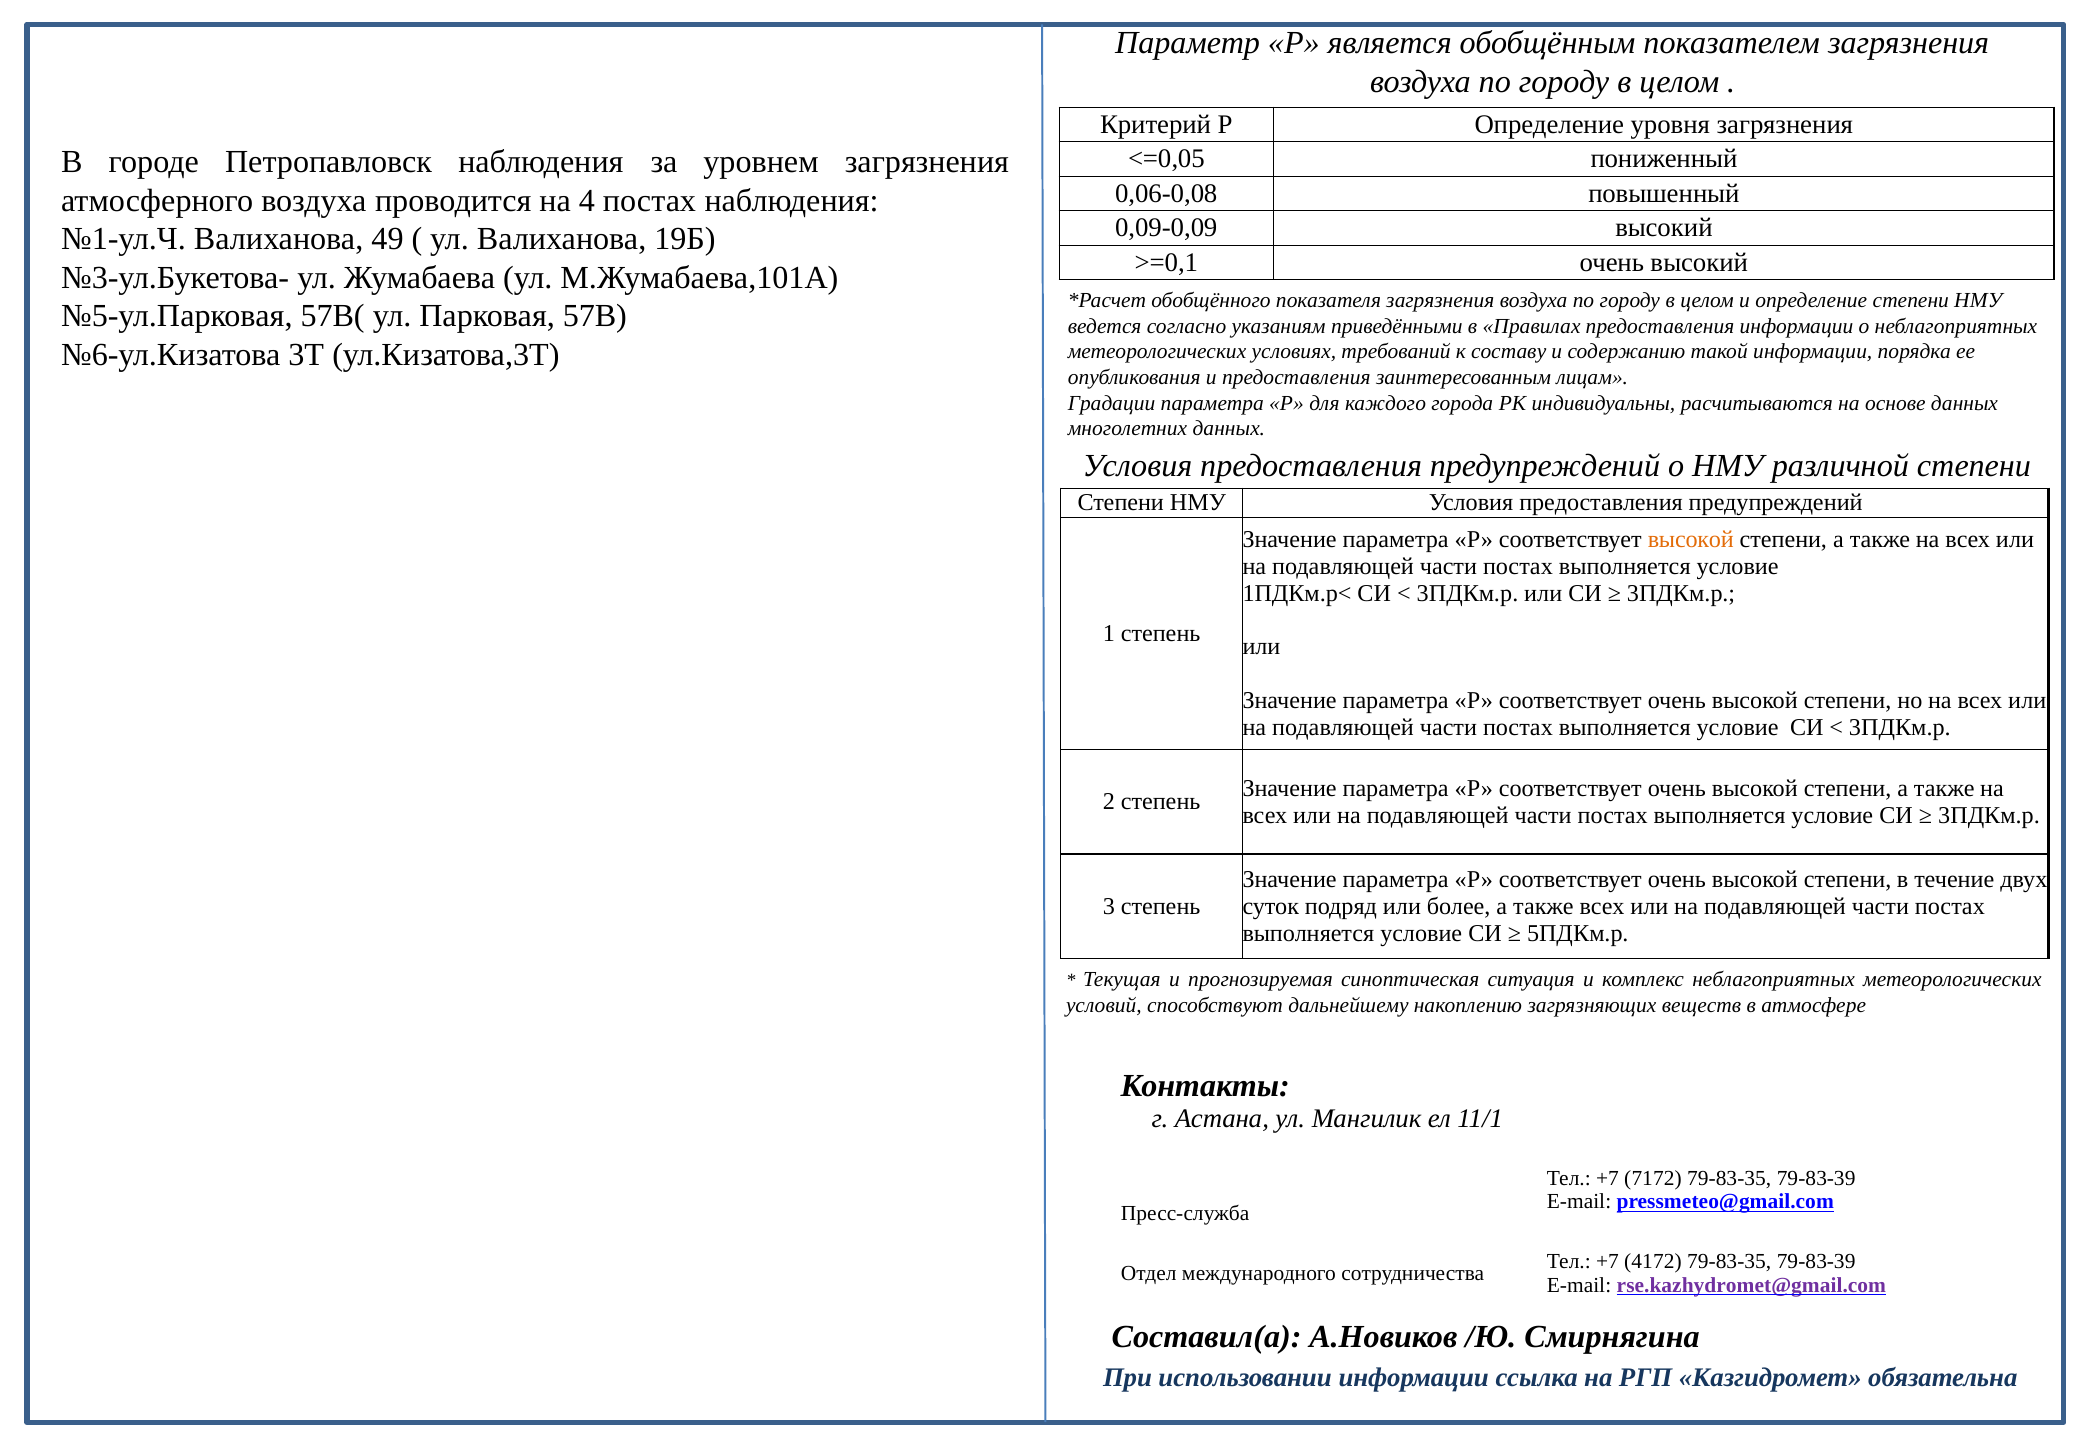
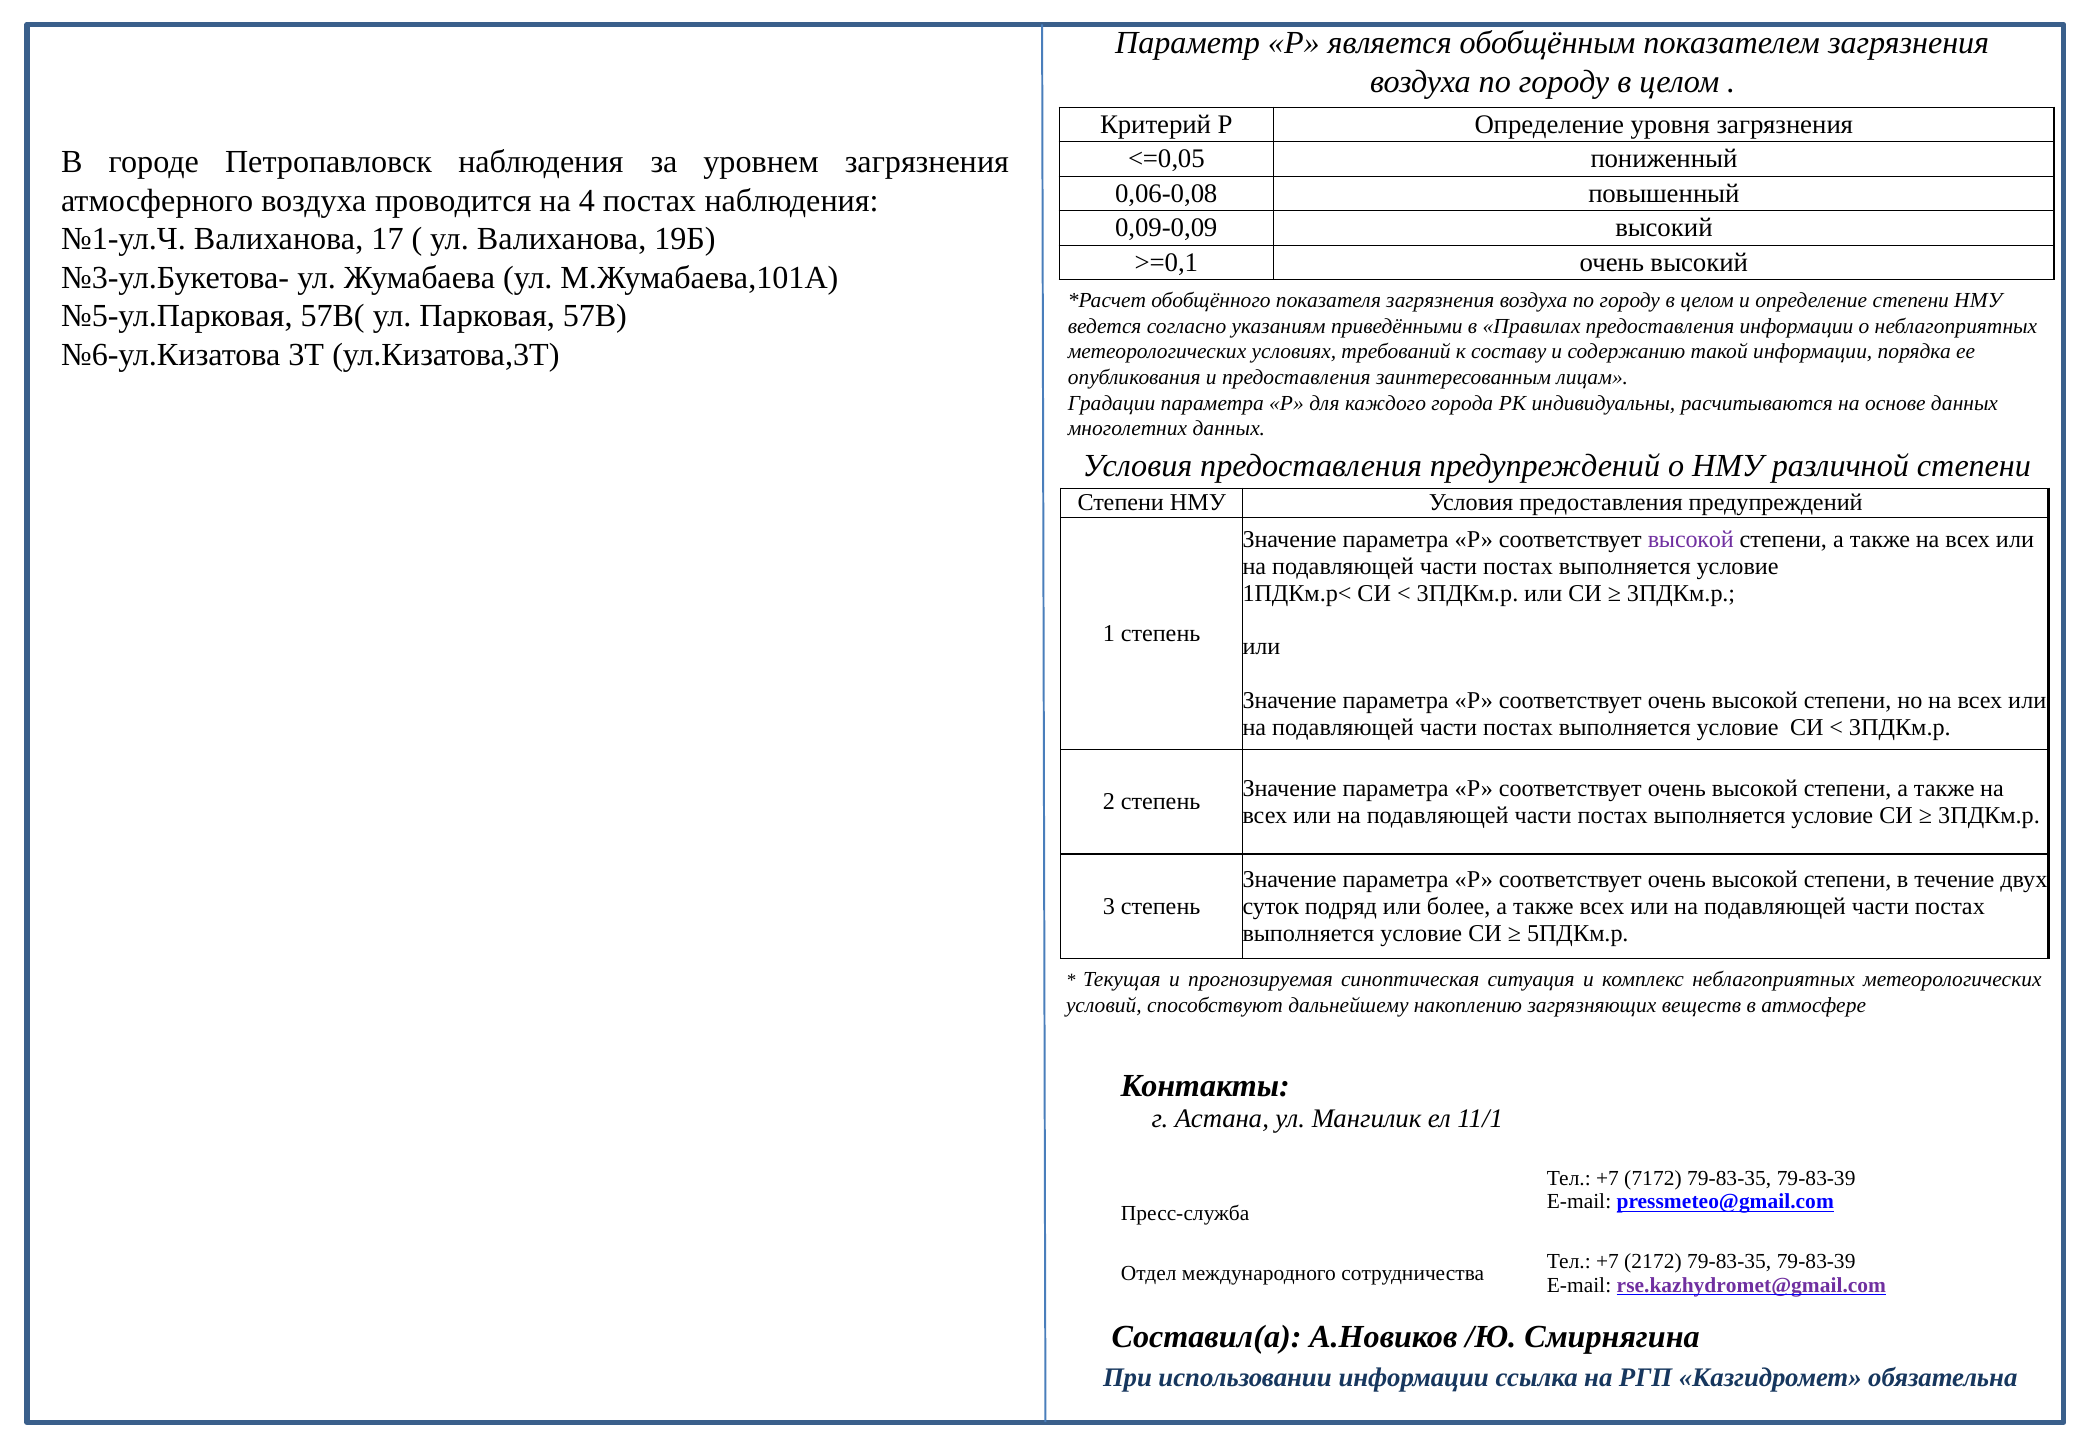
49: 49 -> 17 (388, 239)
высокой colour: orange -> purple (1691, 540)
4172: 4172 -> 2172 (1653, 1262)
